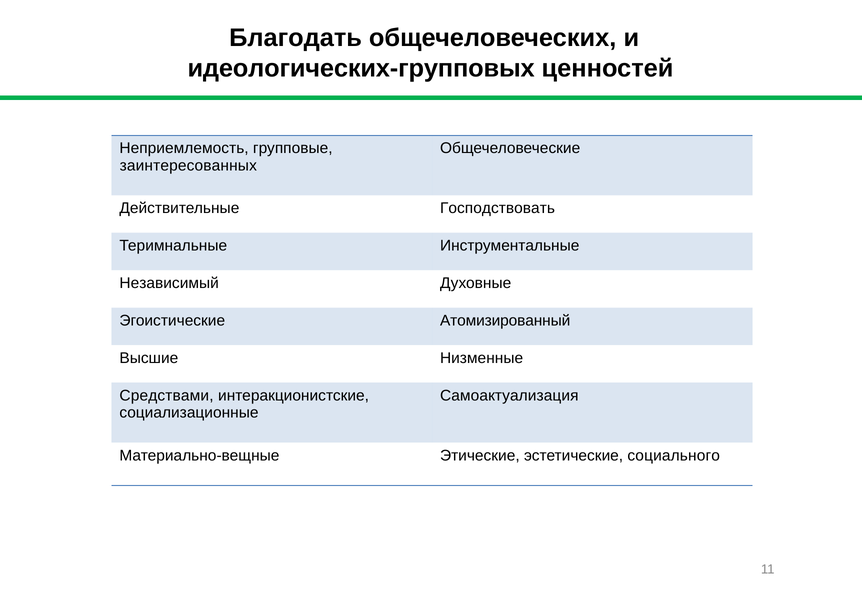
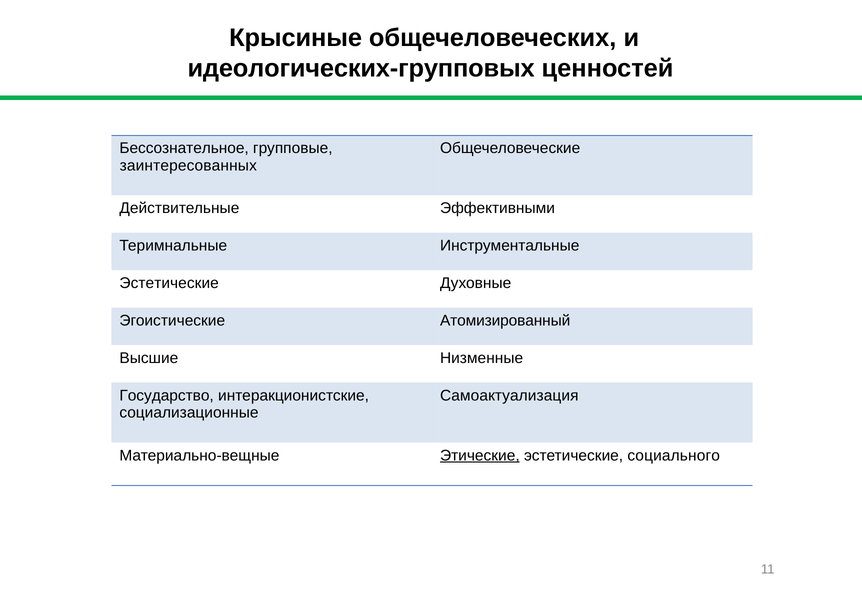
Благодать: Благодать -> Крысиные (296, 38)
Неприемлемость: Неприемлемость -> Бессознательное (184, 148)
Господствовать: Господствовать -> Эффективными (497, 208)
Независимый: Независимый -> Эстетические (169, 283)
Средствами: Средствами -> Государство (167, 396)
Этические underline: none -> present (480, 456)
